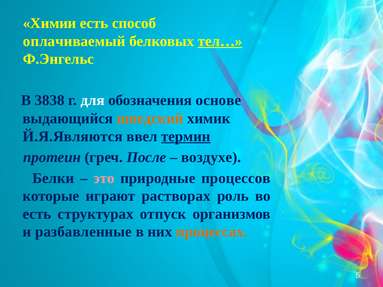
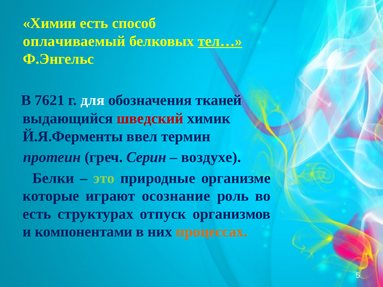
3838: 3838 -> 7621 (50, 100)
основе: основе -> тканей (219, 100)
шведский colour: orange -> red (150, 119)
Й.Я.Являются: Й.Я.Являются -> Й.Я.Ферменты (73, 137)
термин underline: present -> none (186, 137)
После: После -> Серин (146, 157)
это colour: pink -> light green (104, 178)
процессов: процессов -> организме (236, 178)
растворах: растворах -> осознание (176, 196)
разбавленные: разбавленные -> компонентами (84, 232)
